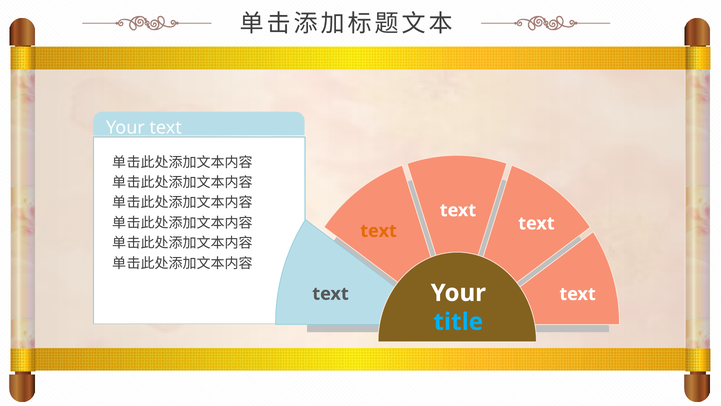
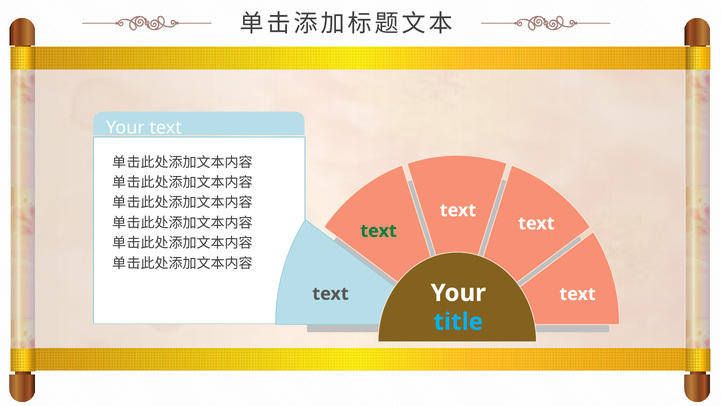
text colour: orange -> green (379, 231)
